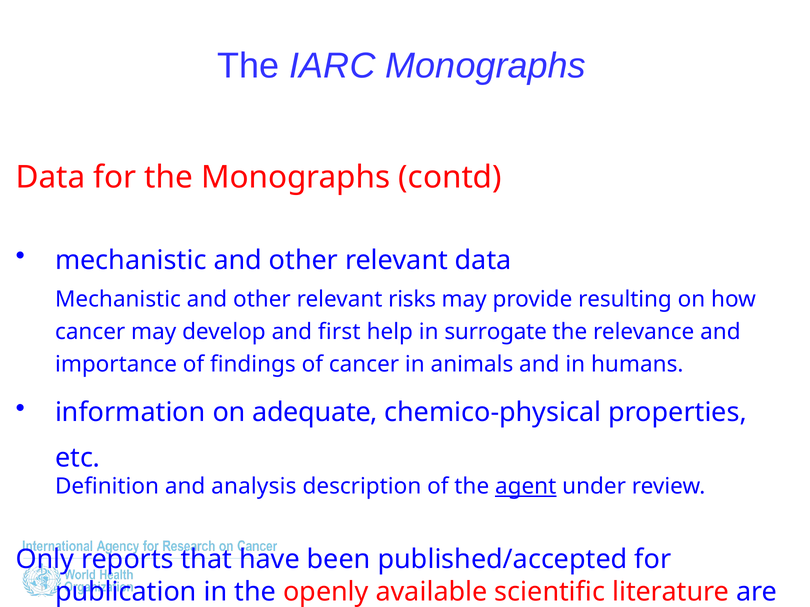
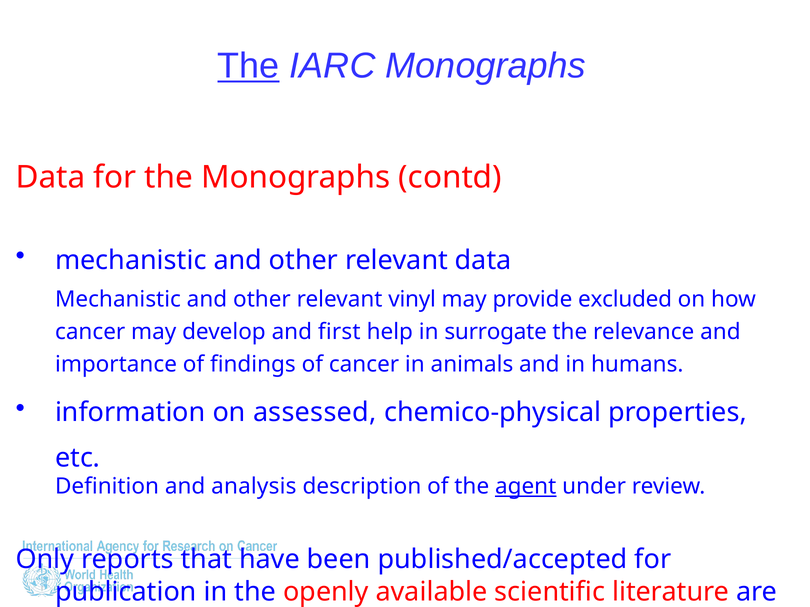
The underline: none -> present (248, 66)
risks: risks -> vinyl (412, 300)
resulting: resulting -> excluded (625, 300)
adequate: adequate -> assessed (315, 413)
